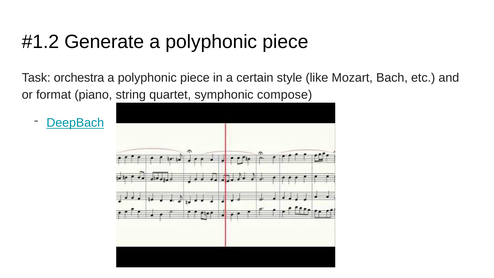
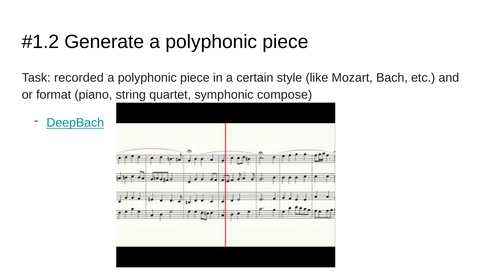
orchestra: orchestra -> recorded (79, 78)
